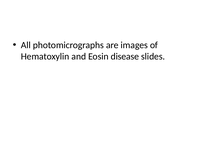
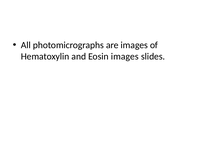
Eosin disease: disease -> images (125, 56)
